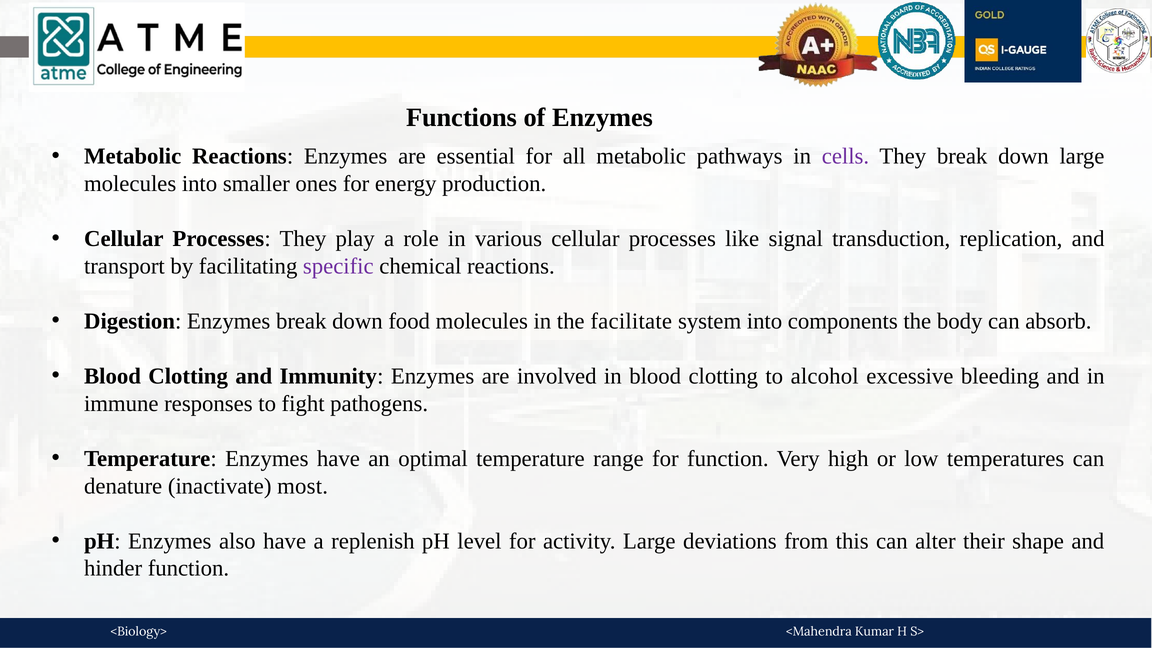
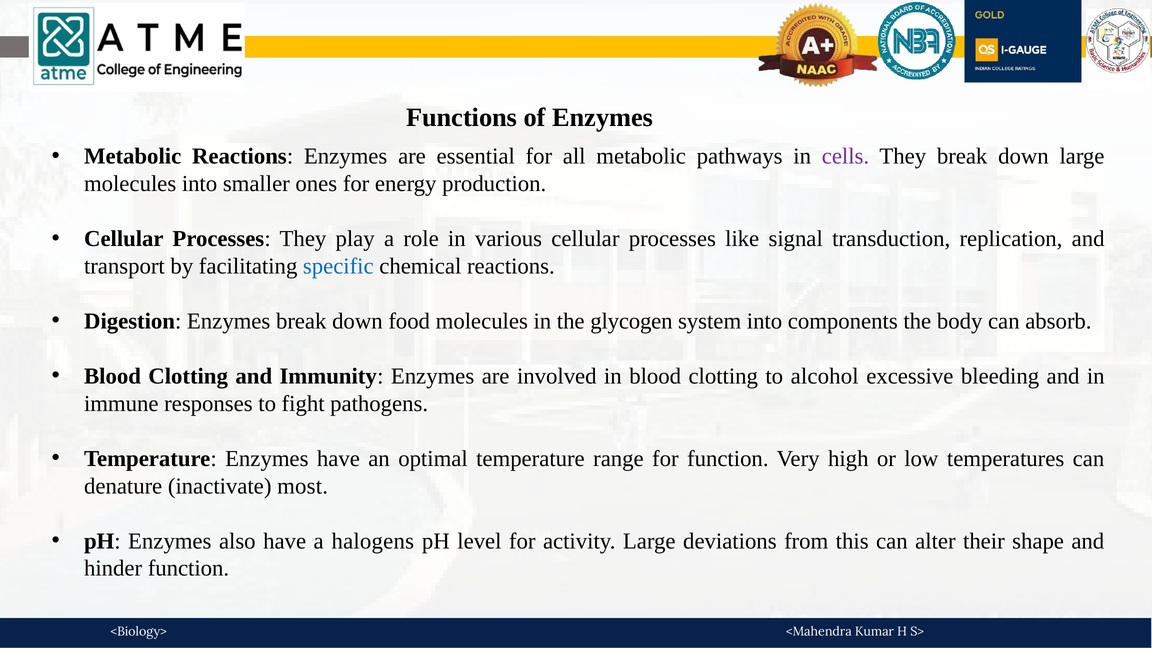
specific colour: purple -> blue (338, 266)
facilitate: facilitate -> glycogen (631, 321)
replenish: replenish -> halogens (373, 541)
